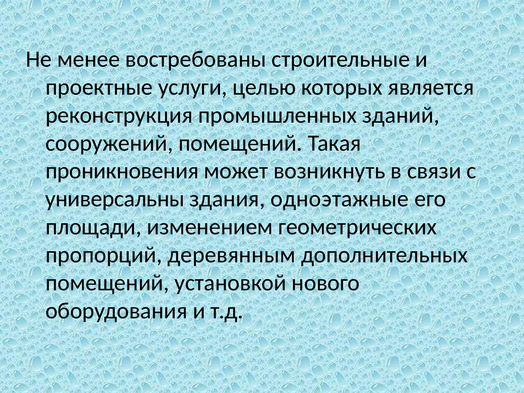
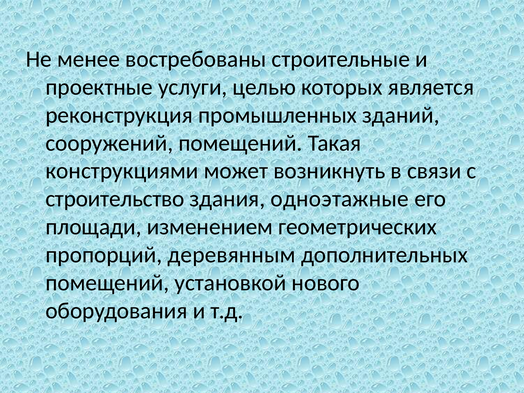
проникновения: проникновения -> конструкциями (122, 171)
универсальны: универсальны -> строительство (115, 199)
